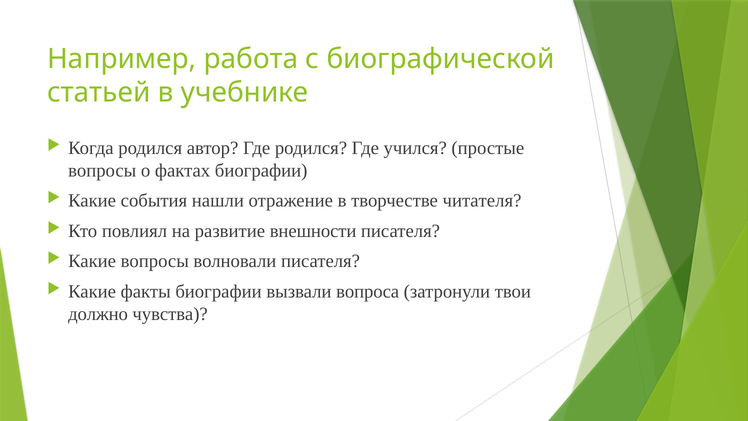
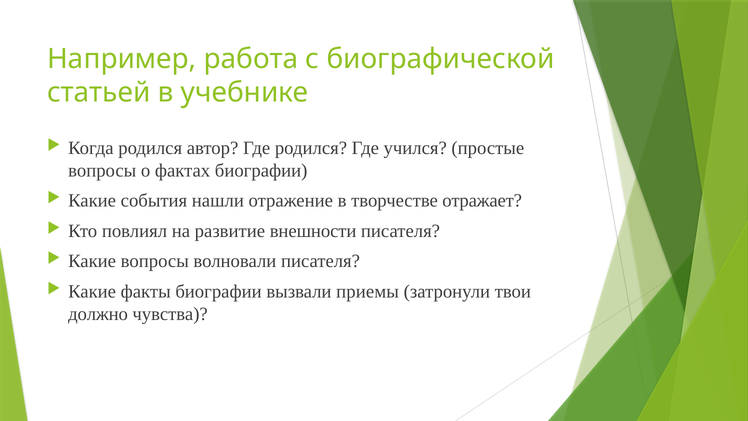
читателя: читателя -> отражает (482, 201)
вопроса: вопроса -> приемы (368, 291)
